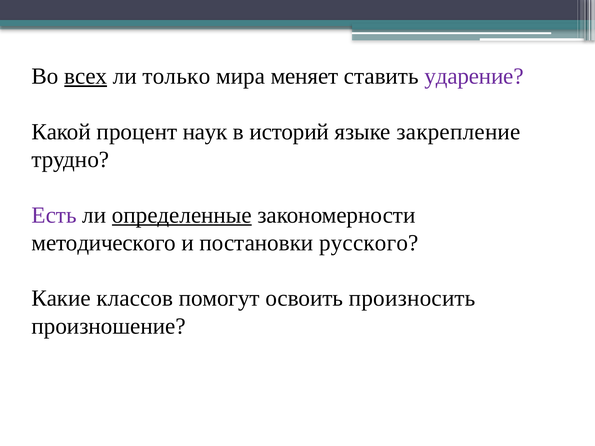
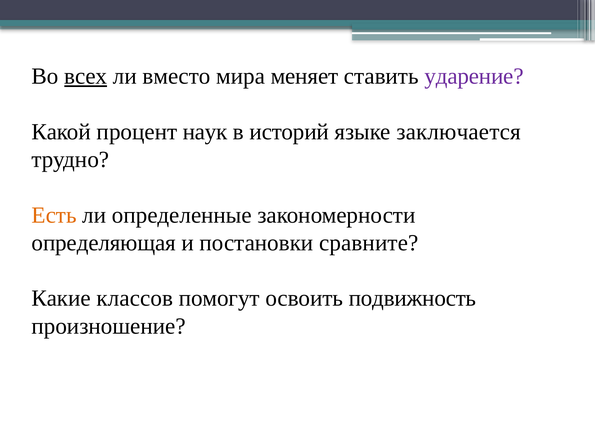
только: только -> вместо (176, 76)
закрепление: закрепление -> заключается (459, 132)
Есть colour: purple -> orange (54, 215)
определенные underline: present -> none (182, 215)
методического: методического -> определяющая (104, 243)
русского: русского -> сравните (369, 243)
произносить: произносить -> подвижность (412, 299)
